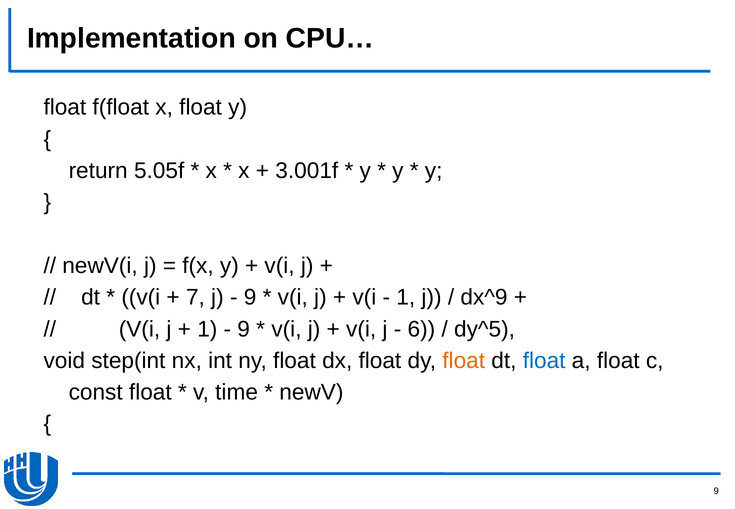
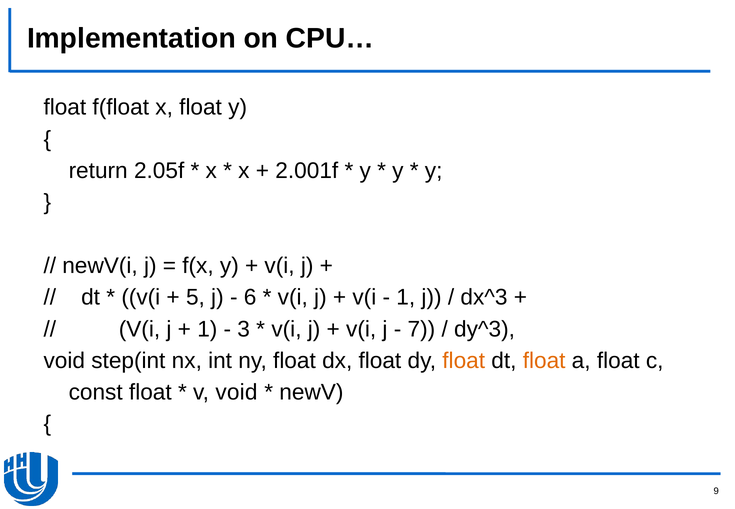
5.05f: 5.05f -> 2.05f (159, 171)
3.001f: 3.001f -> 2.001f (307, 171)
7: 7 -> 5 (195, 297)
9: 9 -> 6 (250, 297)
dx^9: dx^9 -> dx^3 (484, 297)
9: 9 -> 3 (244, 329)
6: 6 -> 7 (421, 329)
dy^5: dy^5 -> dy^3 (484, 329)
float colour: blue -> orange (544, 361)
v time: time -> void (236, 392)
